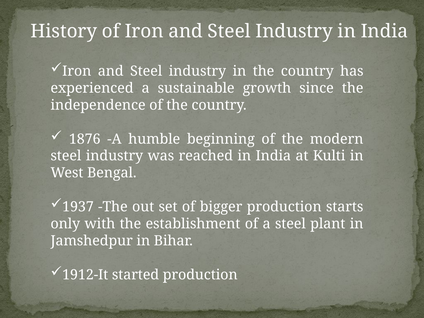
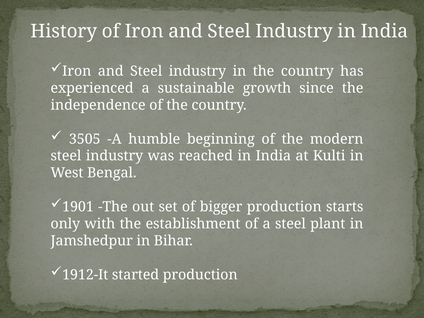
1876: 1876 -> 3505 (85, 139)
1937: 1937 -> 1901 (78, 207)
